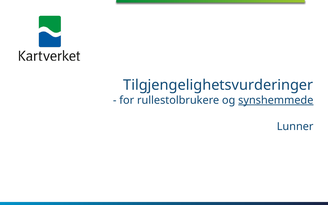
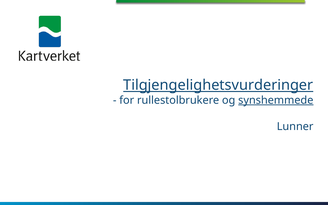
Tilgjengelighetsvurderinger underline: none -> present (218, 85)
